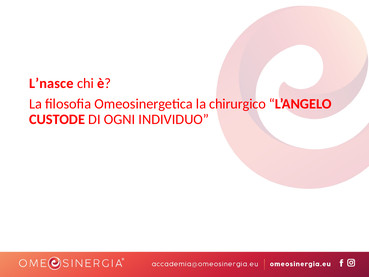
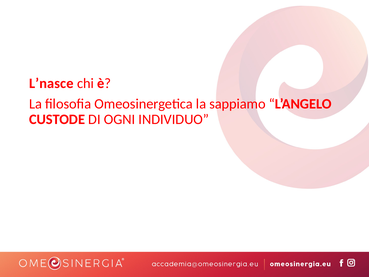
chirurgico: chirurgico -> sappiamo (237, 104)
